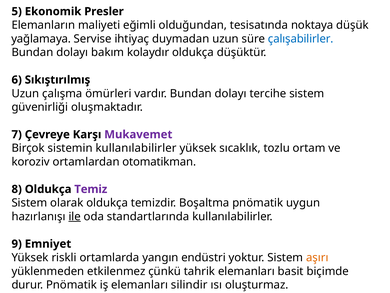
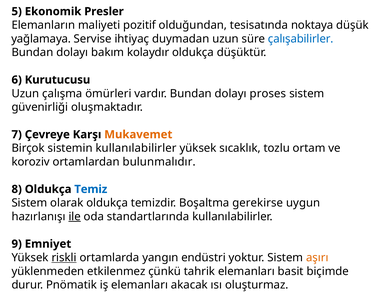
eğimli: eğimli -> pozitif (139, 25)
Sıkıştırılmış: Sıkıştırılmış -> Kurutucusu (58, 80)
tercihe: tercihe -> proses (268, 93)
Mukavemet colour: purple -> orange (138, 134)
otomatikman: otomatikman -> bulunmalıdır (159, 162)
Temiz colour: purple -> blue (91, 189)
Boşaltma pnömatik: pnömatik -> gerekirse (258, 203)
riskli underline: none -> present (64, 257)
silindir: silindir -> akacak (189, 284)
